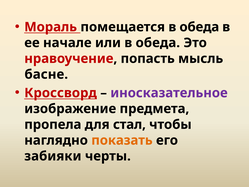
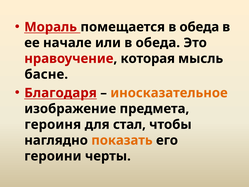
попасть: попасть -> которая (148, 59)
Кроссворд: Кроссворд -> Благодаря (61, 93)
иносказательное colour: purple -> orange (169, 93)
пропела: пропела -> героиня (53, 124)
забияки: забияки -> героини (53, 156)
